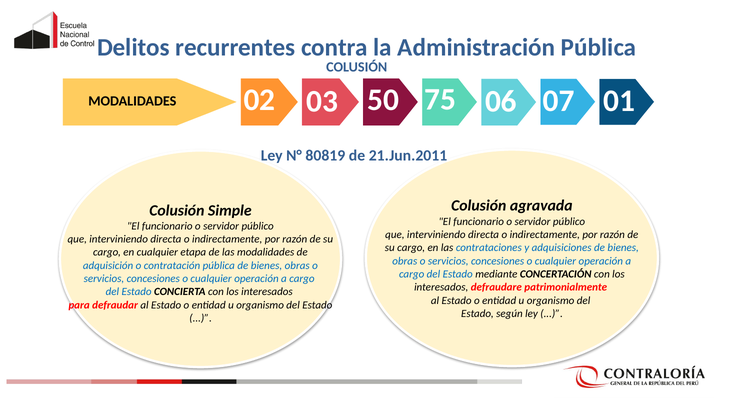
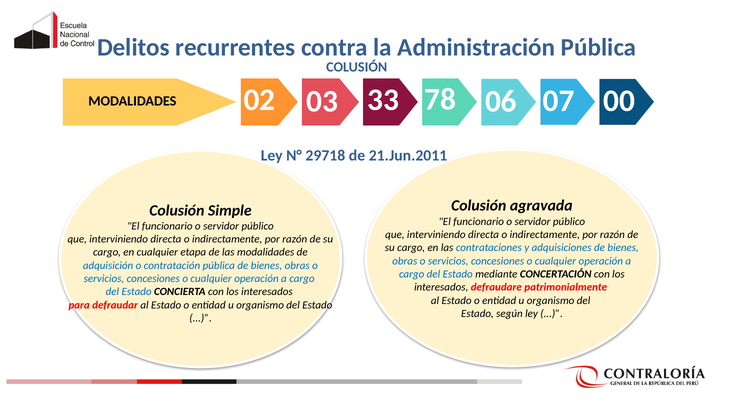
50: 50 -> 33 (383, 100)
01: 01 -> 00 (619, 101)
75: 75 -> 78 (440, 100)
80819: 80819 -> 29718 (325, 156)
